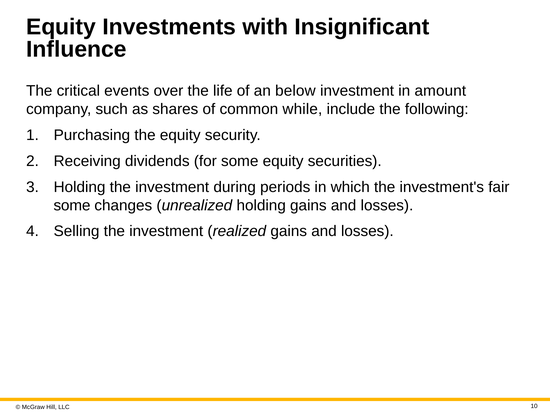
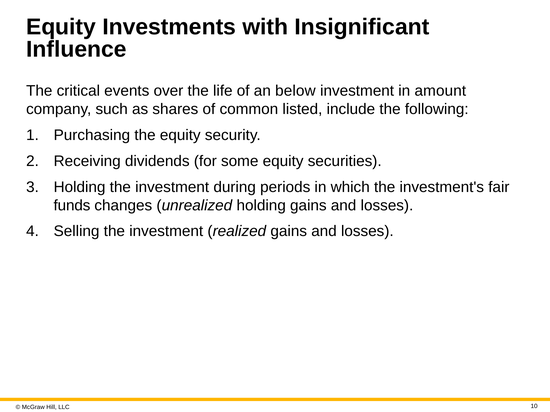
while: while -> listed (302, 109)
some: some -> funds (72, 206)
